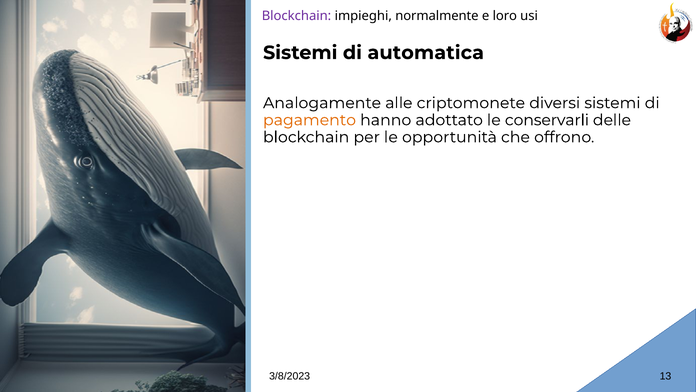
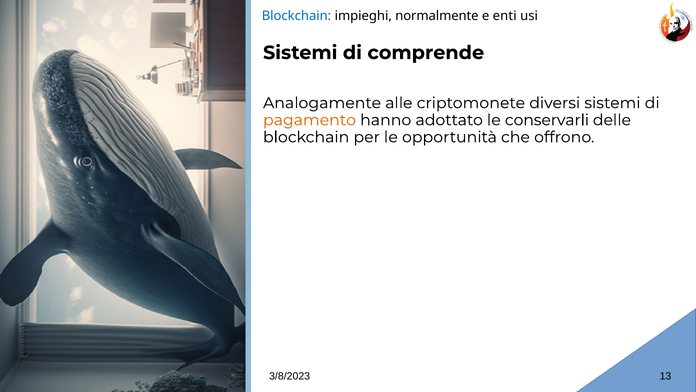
Blockchain colour: purple -> blue (296, 16)
loro: loro -> enti (505, 16)
automatica: automatica -> comprende (426, 53)
